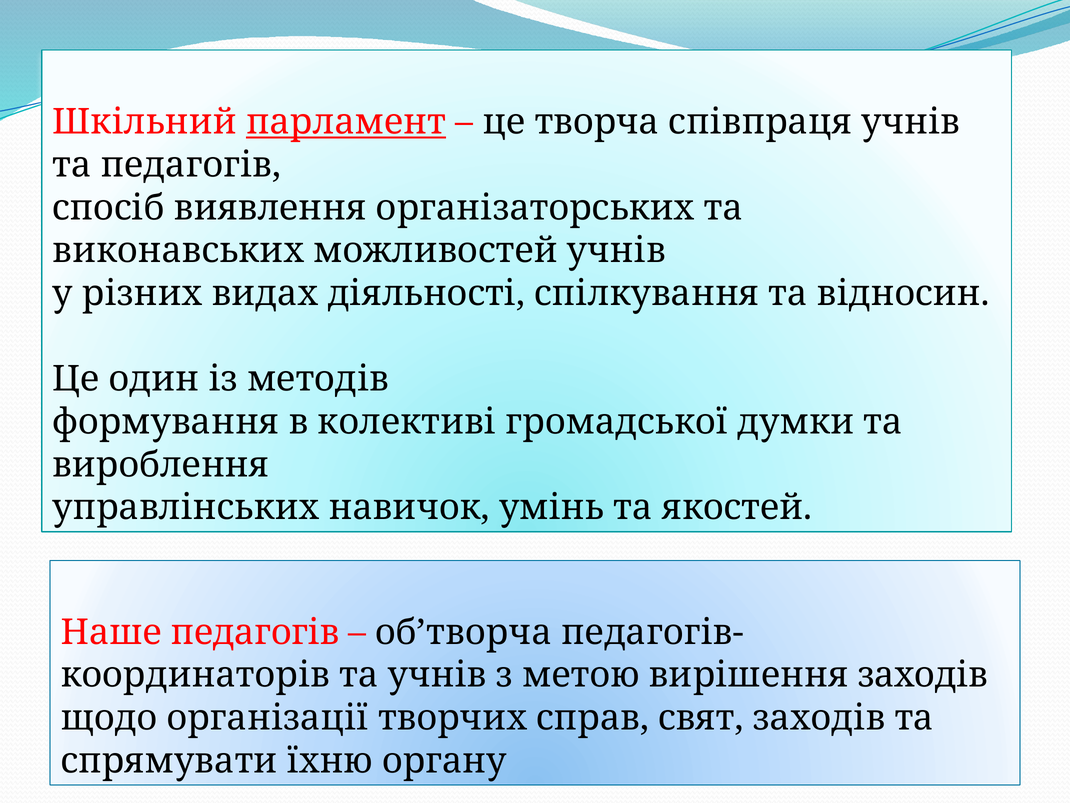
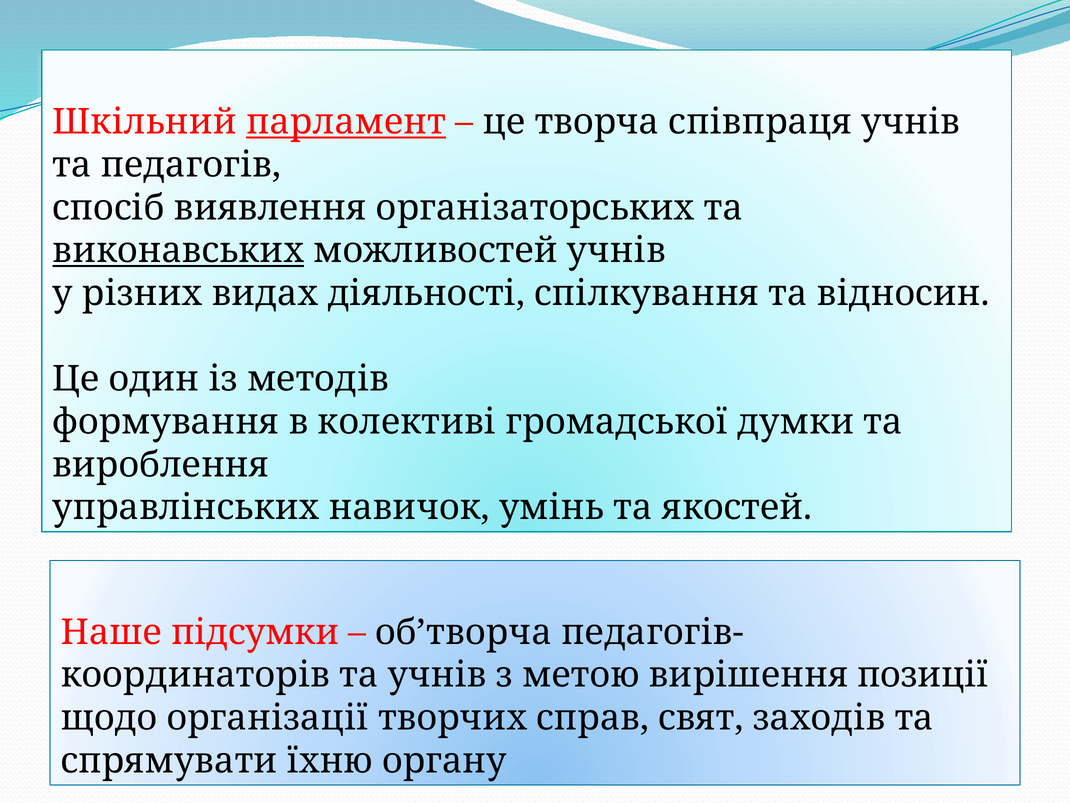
виконавських underline: none -> present (178, 251)
Наше педагогів: педагогів -> підсумки (255, 632)
вирішення заходів: заходів -> позиції (923, 675)
